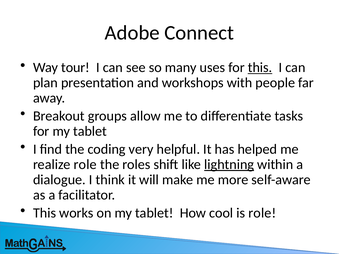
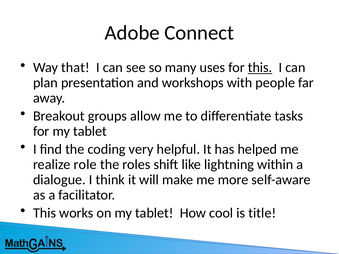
tour: tour -> that (75, 68)
lightning underline: present -> none (229, 165)
is role: role -> title (262, 213)
